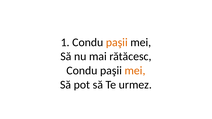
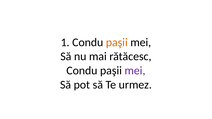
mei colour: orange -> purple (135, 71)
